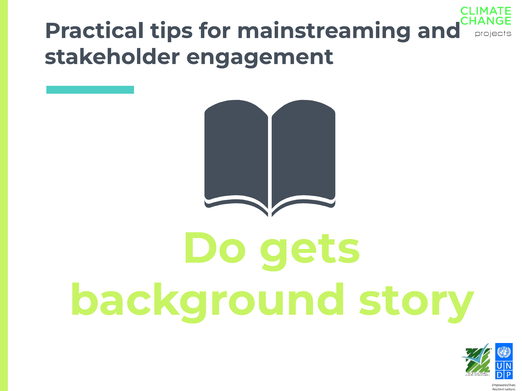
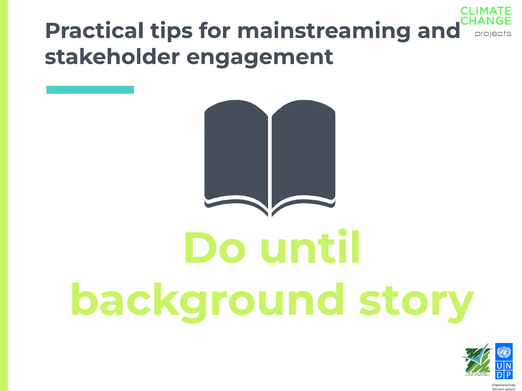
gets: gets -> until (310, 249)
